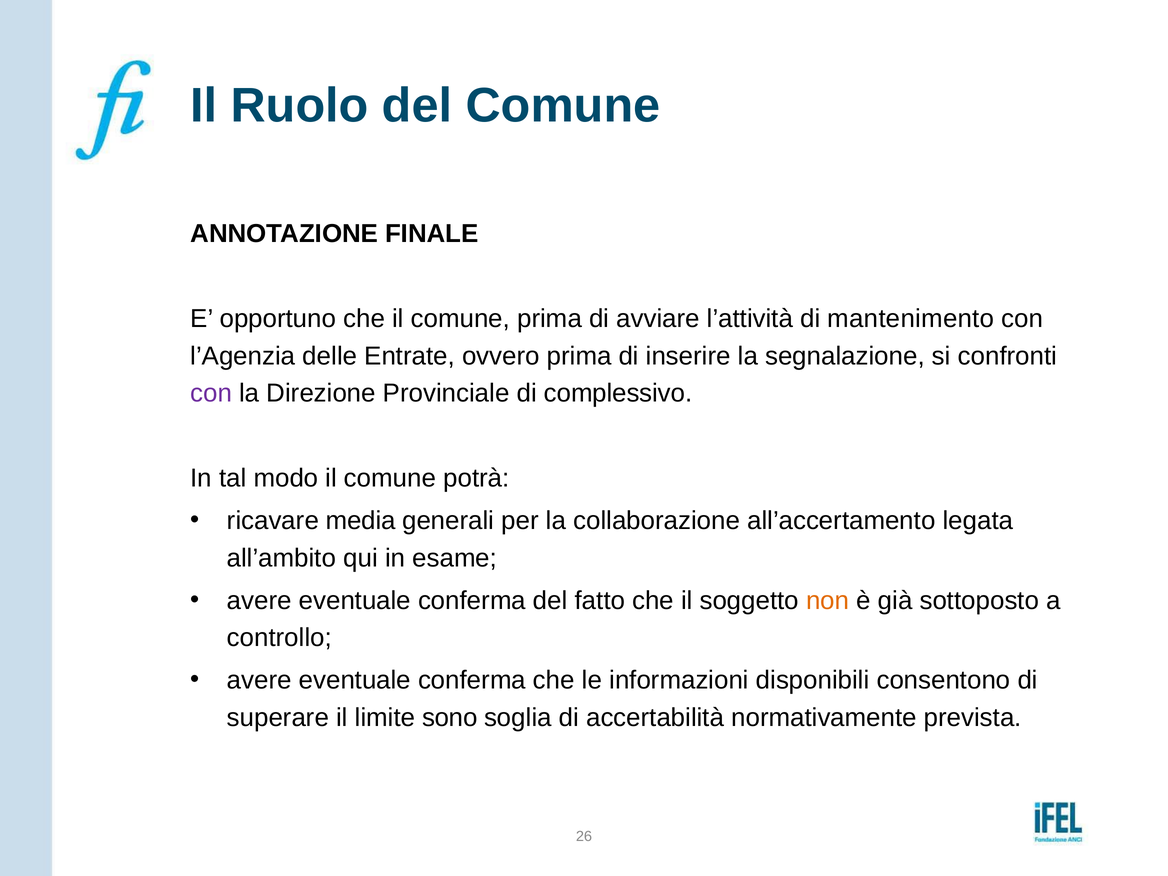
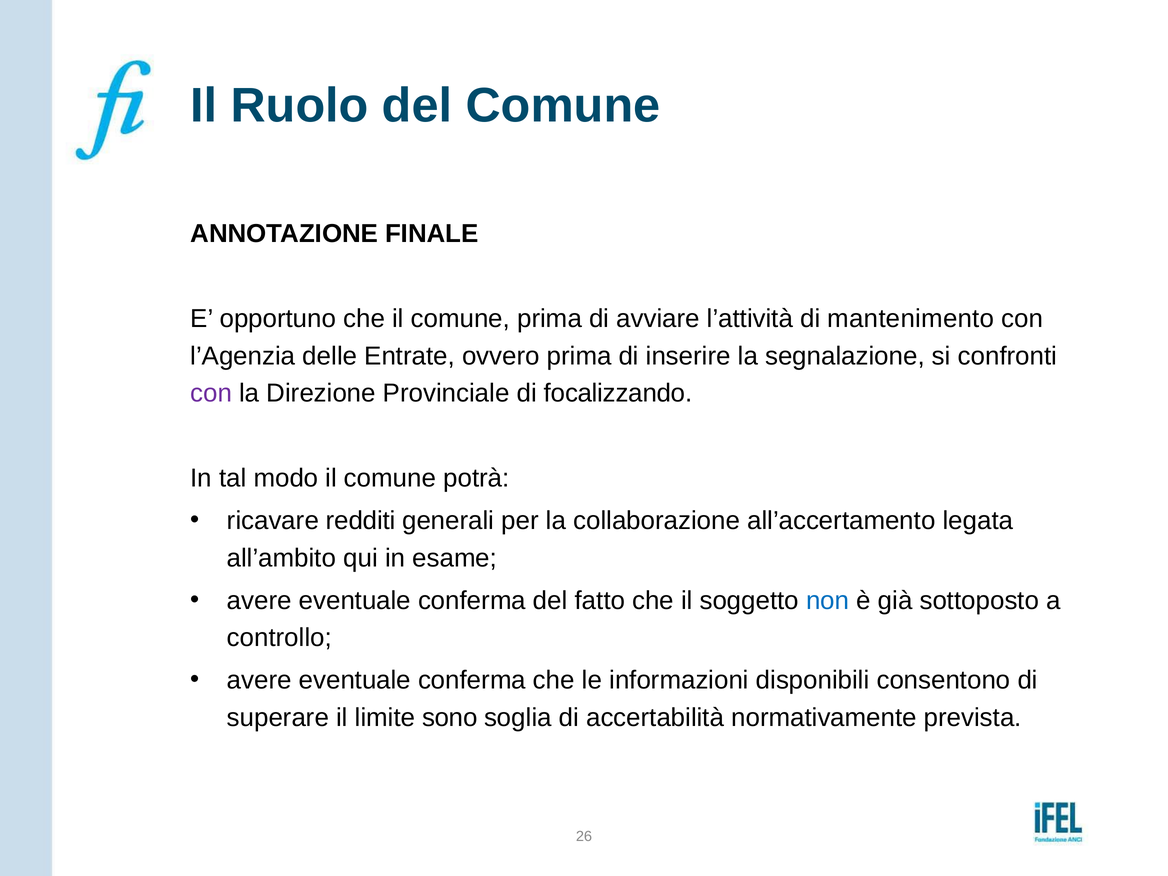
complessivo: complessivo -> focalizzando (618, 393)
media: media -> redditi (361, 521)
non colour: orange -> blue (828, 601)
